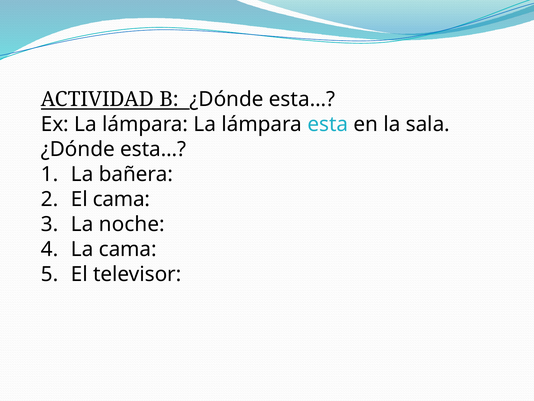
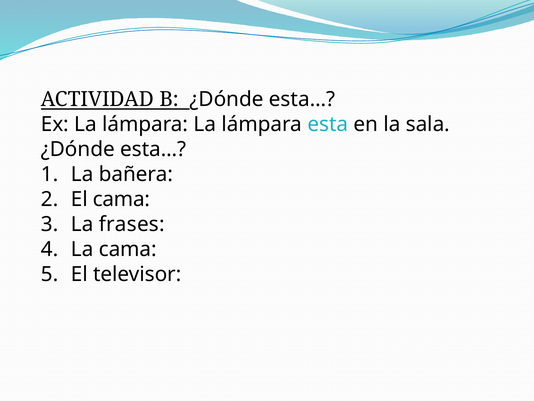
noche: noche -> frases (132, 224)
